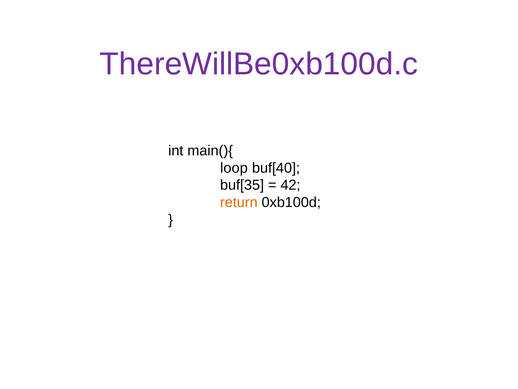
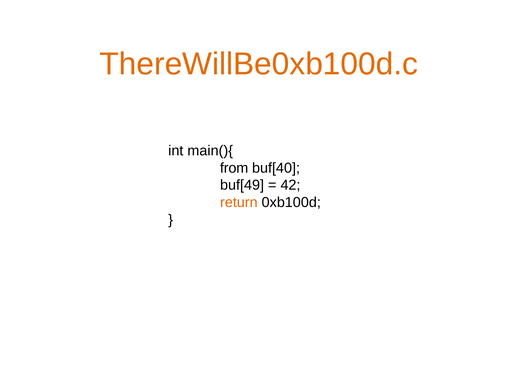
ThereWillBe0xb100d.c colour: purple -> orange (259, 64)
loop: loop -> from (234, 168)
buf[35: buf[35 -> buf[49 (242, 185)
